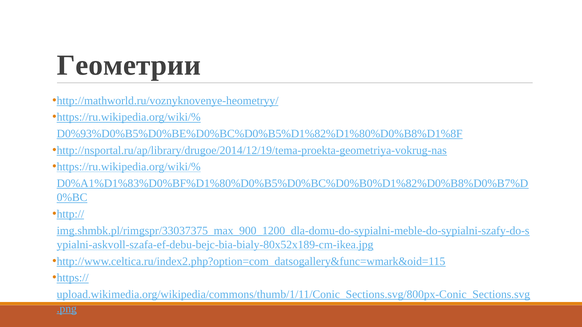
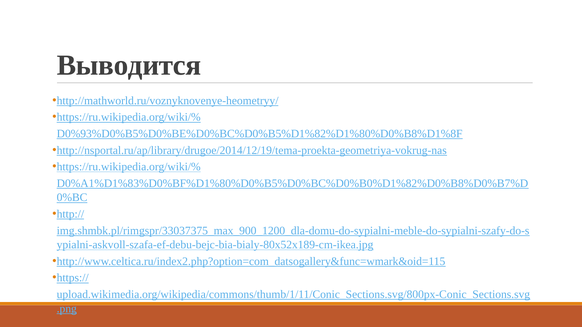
Геометрии: Геометрии -> Выводится (129, 65)
